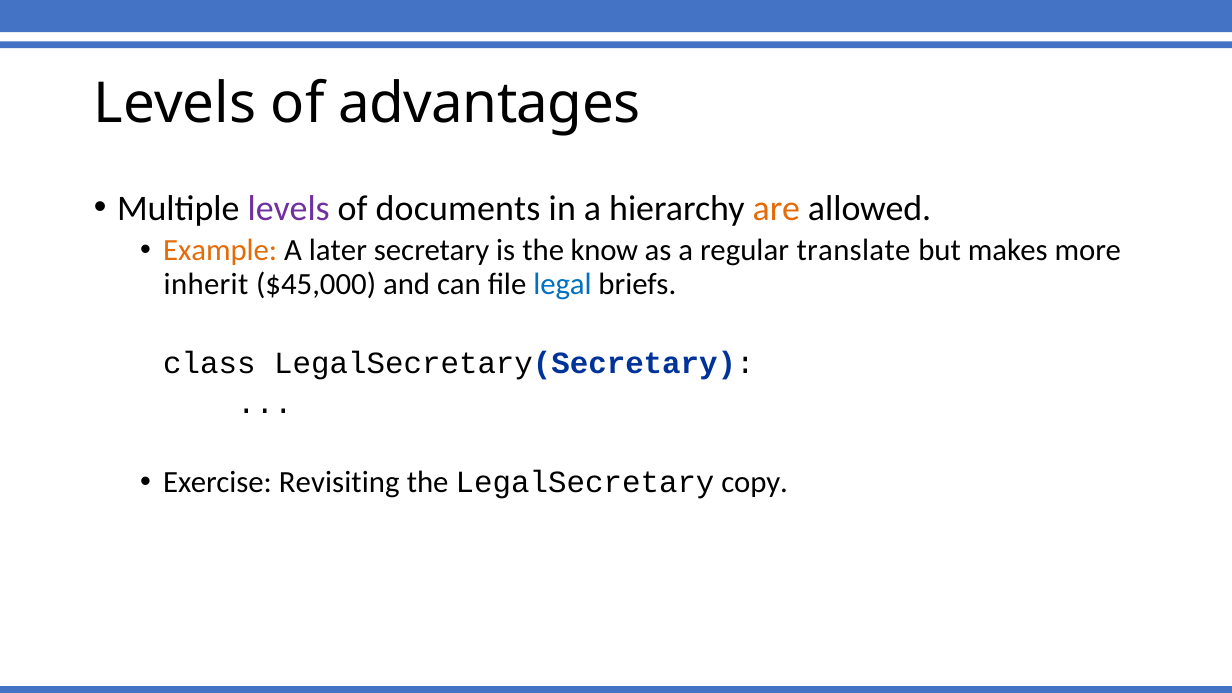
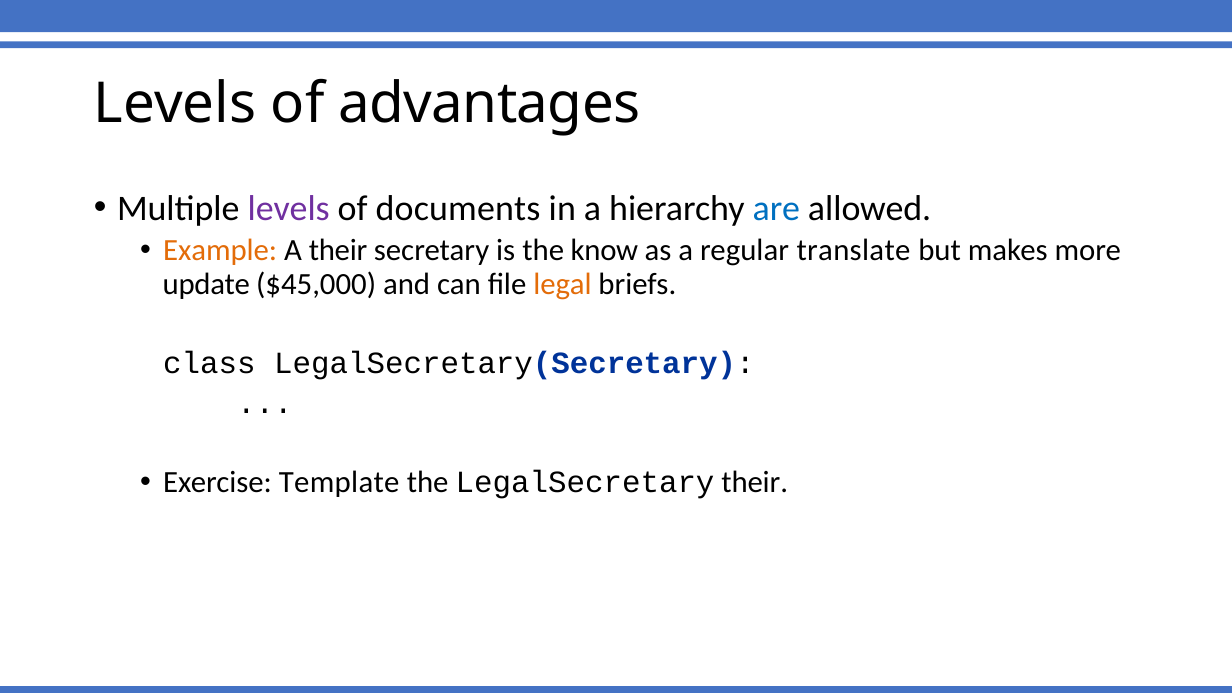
are colour: orange -> blue (776, 208)
A later: later -> their (338, 251)
inherit: inherit -> update (206, 284)
legal colour: blue -> orange (562, 284)
Revisiting: Revisiting -> Template (339, 482)
LegalSecretary copy: copy -> their (755, 482)
